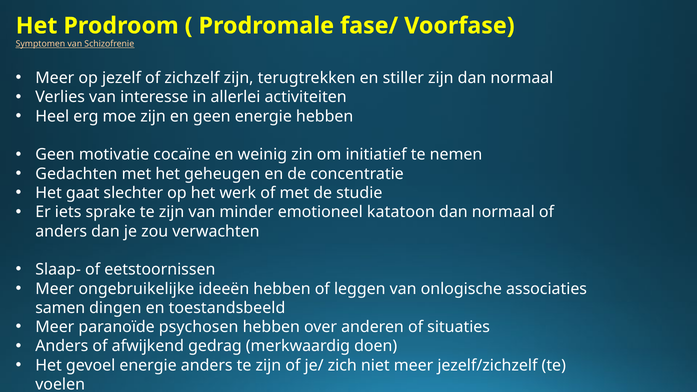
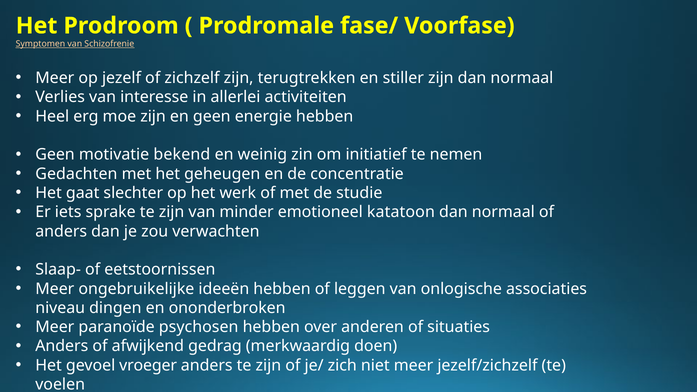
cocaïne: cocaïne -> bekend (182, 155)
samen: samen -> niveau (60, 308)
toestandsbeeld: toestandsbeeld -> ononderbroken (227, 308)
gevoel energie: energie -> vroeger (148, 365)
